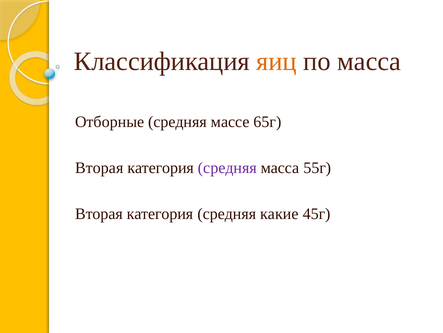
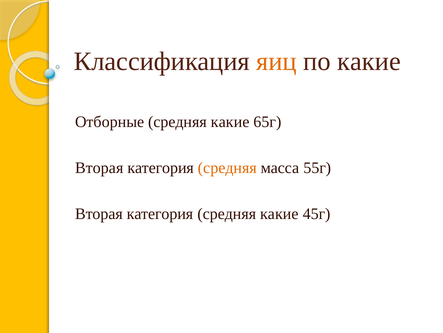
по масса: масса -> какие (369, 61)
Отборные средняя массе: массе -> какие (230, 122)
средняя colour: purple -> orange (227, 167)
